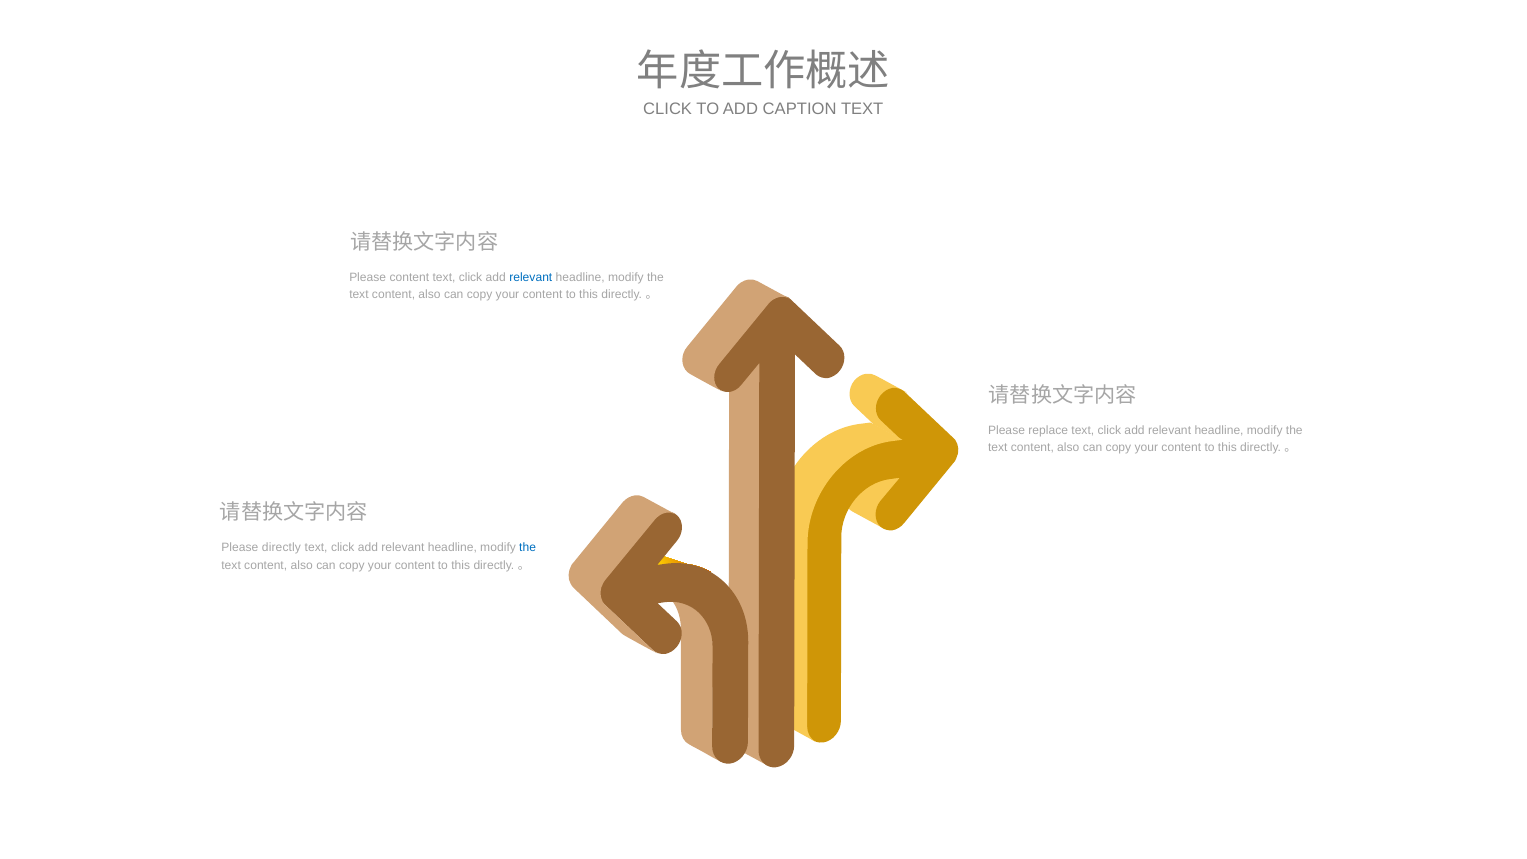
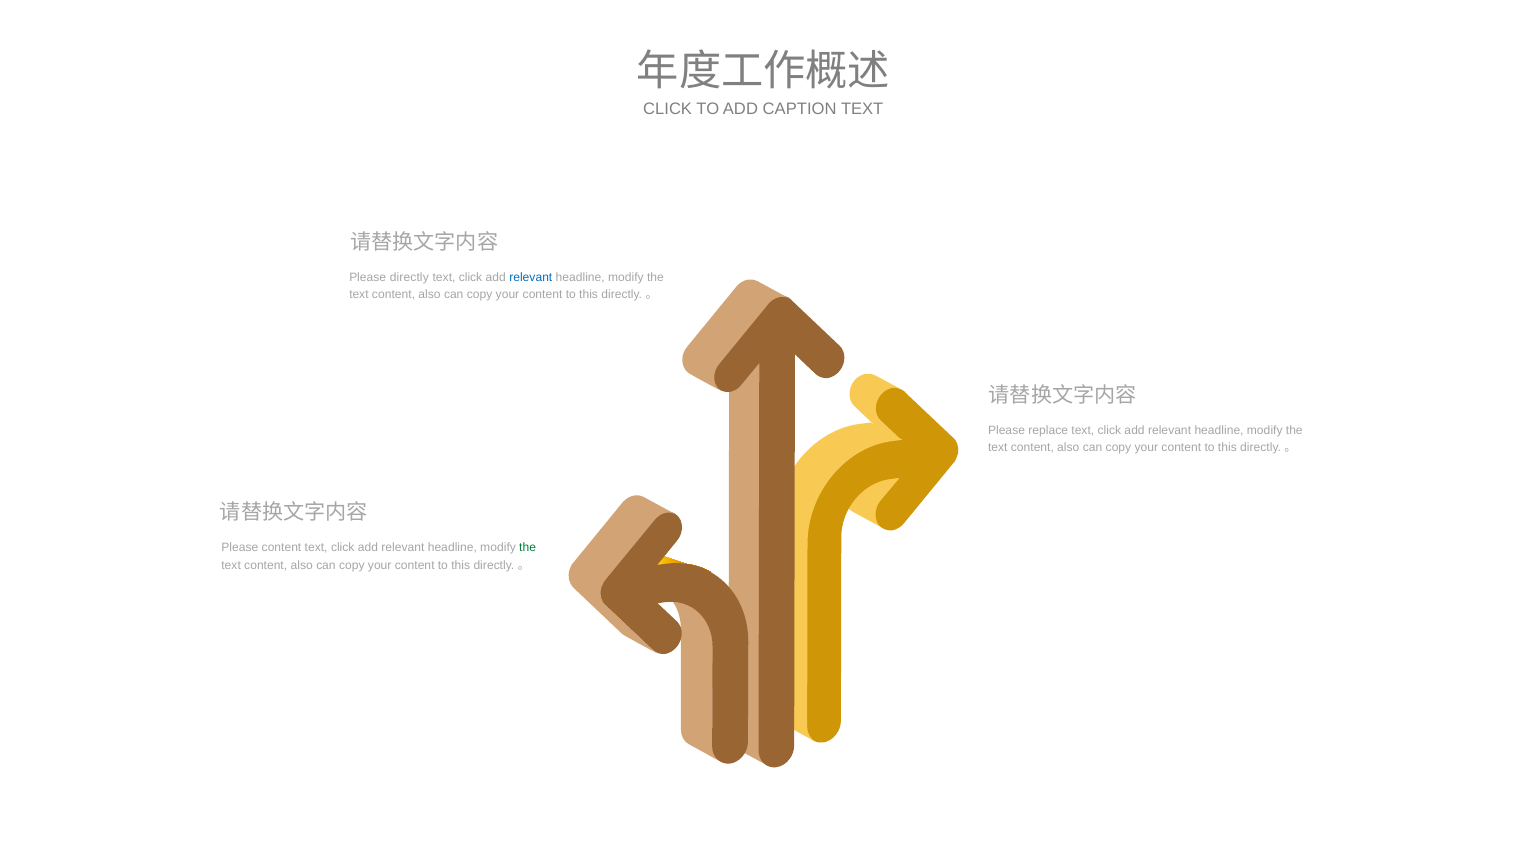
Please content: content -> directly (409, 278)
Please directly: directly -> content (282, 548)
the colour: blue -> green (528, 548)
